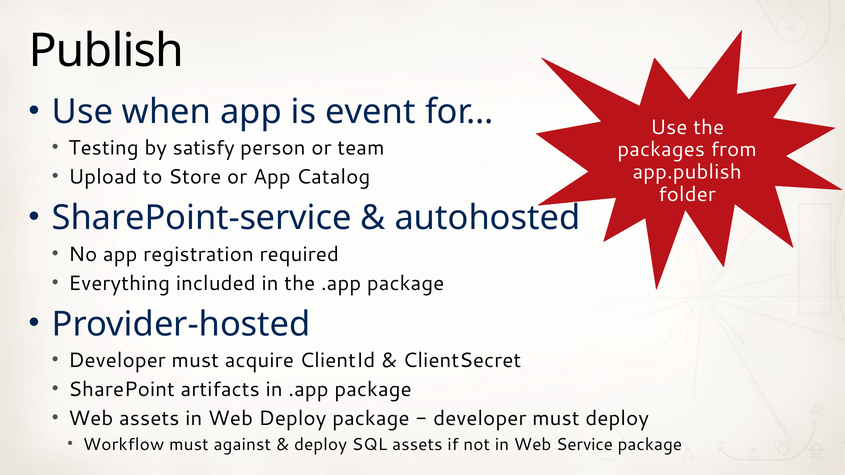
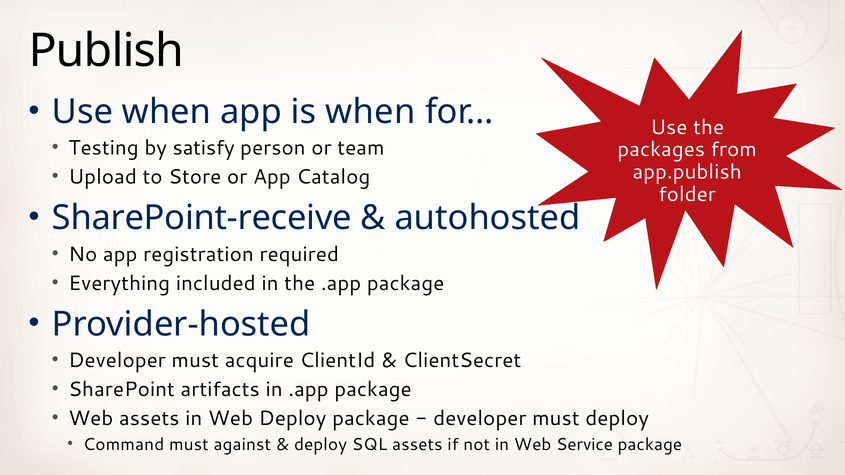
is event: event -> when (370, 112)
SharePoint-service: SharePoint-service -> SharePoint-receive (202, 218)
Workflow: Workflow -> Command (124, 445)
